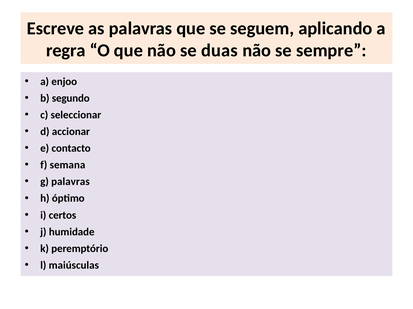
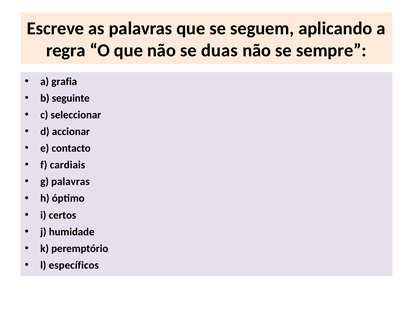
enjoo: enjoo -> grafia (64, 82)
segundo: segundo -> seguinte (71, 98)
semana: semana -> cardiais (67, 165)
maiúsculas: maiúsculas -> específicos (74, 266)
